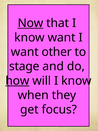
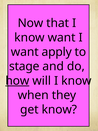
Now underline: present -> none (30, 23)
other: other -> apply (57, 52)
get focus: focus -> know (59, 109)
